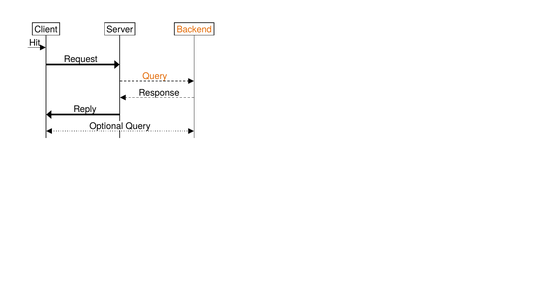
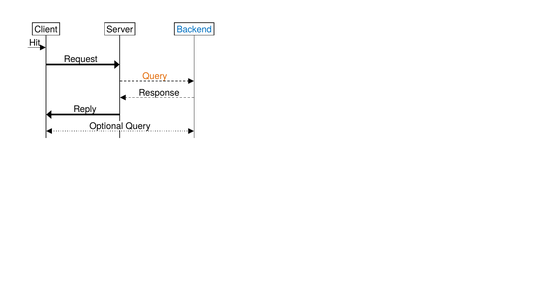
Backend colour: orange -> blue (194, 30)
